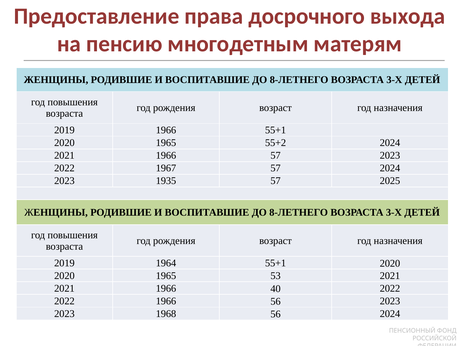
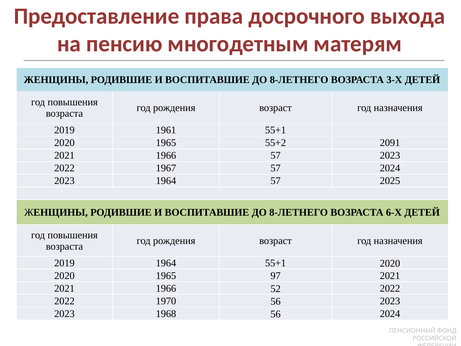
2019 1966: 1966 -> 1961 (166, 130)
55+2 2024: 2024 -> 2091 (390, 143)
2023 1935: 1935 -> 1964 (166, 181)
3-Х: 3-Х -> 6-Х (394, 212)
53: 53 -> 97 (276, 275)
40: 40 -> 52 (276, 289)
2022 1966: 1966 -> 1970 (166, 301)
